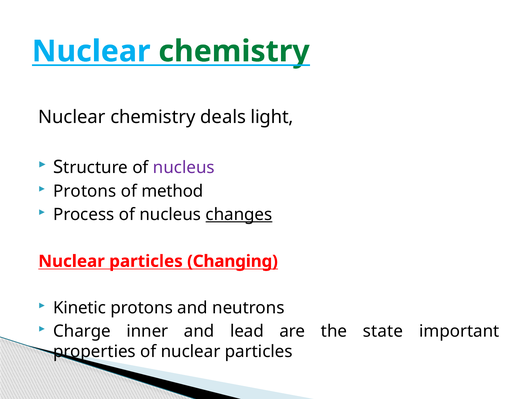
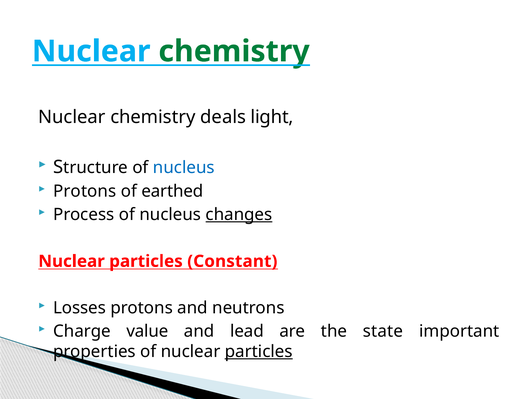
nucleus colour: purple -> blue (184, 168)
method: method -> earthed (172, 191)
Changing: Changing -> Constant (232, 261)
Kinetic: Kinetic -> Losses (80, 308)
inner: inner -> value (147, 331)
particles underline: none -> present (259, 352)
